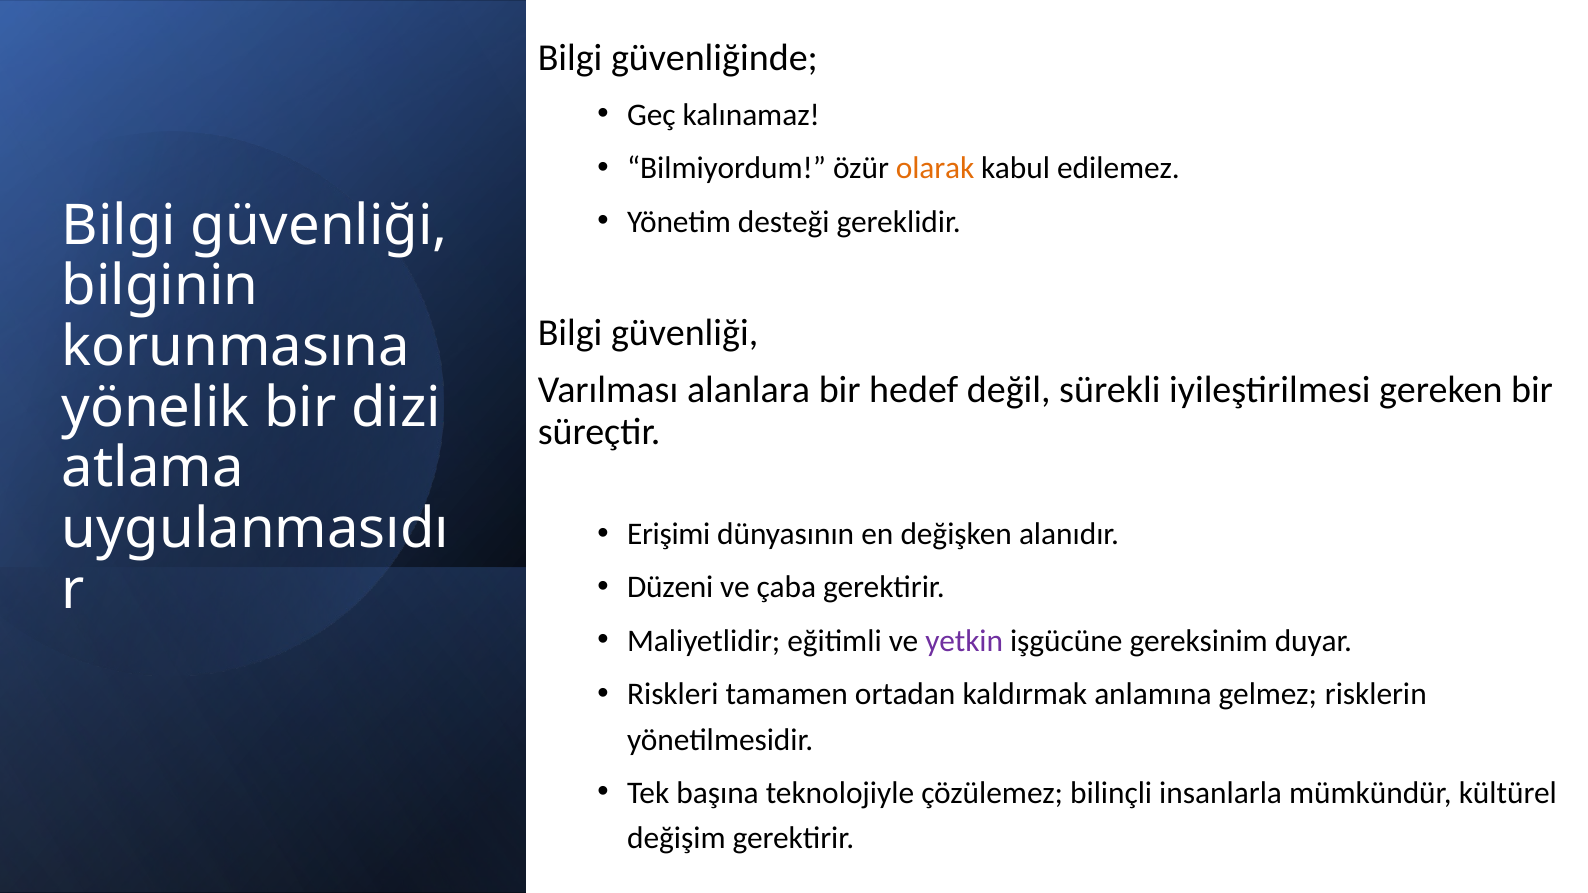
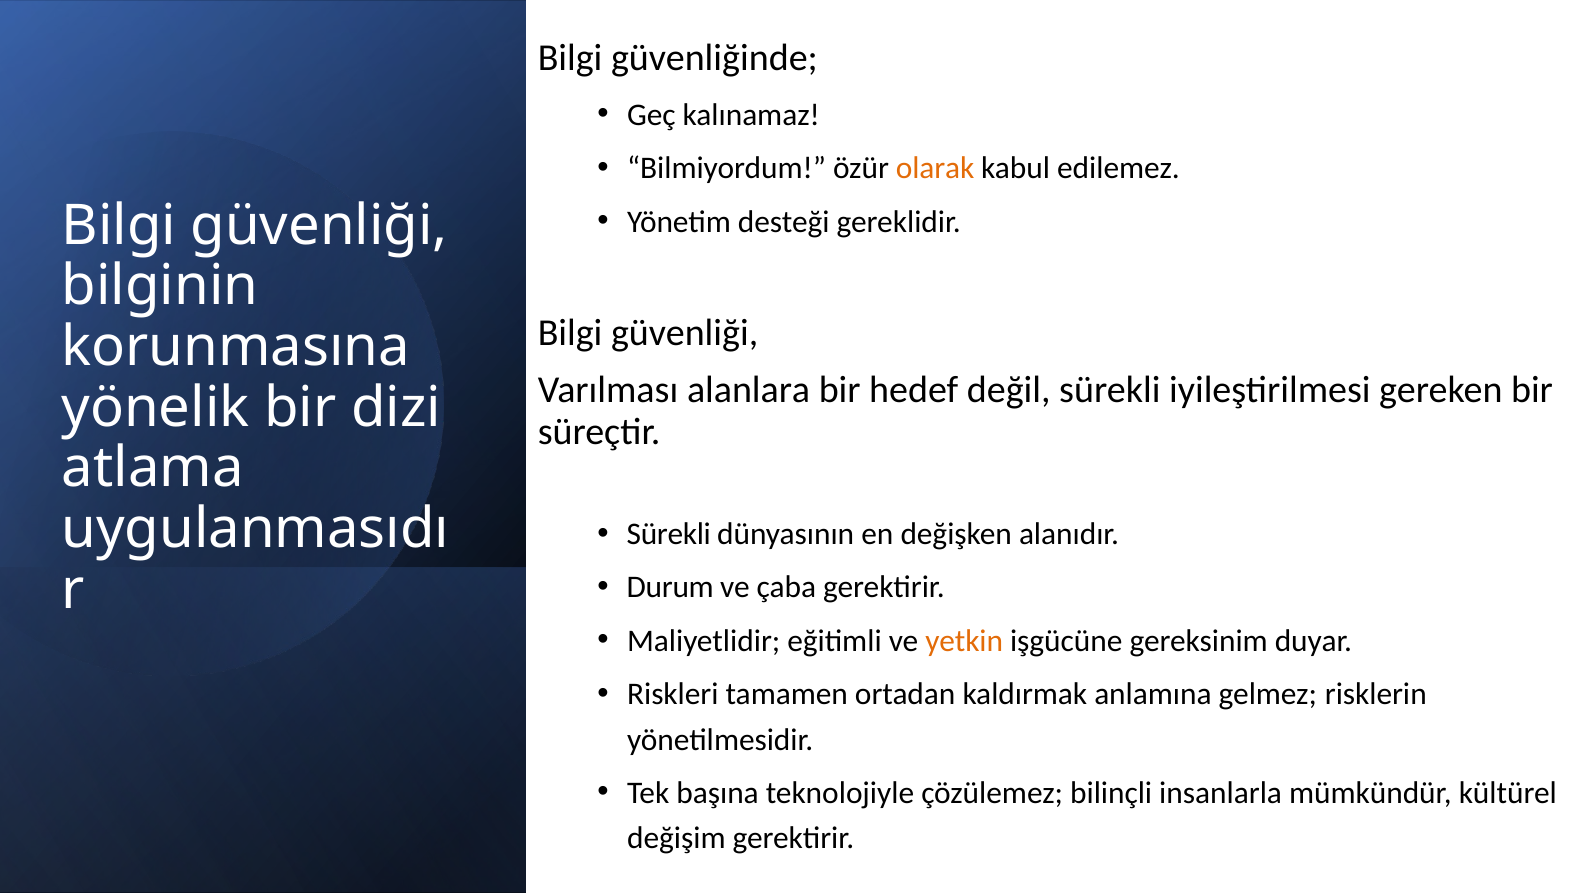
Erişimi: Erişimi -> Sürekli (669, 534)
Düzeni: Düzeni -> Durum (670, 588)
yetkin colour: purple -> orange (964, 641)
